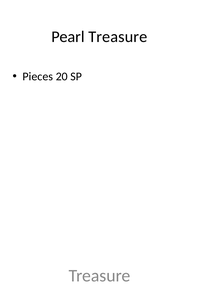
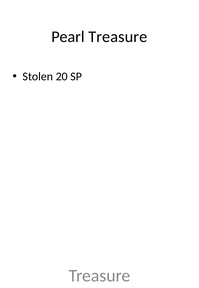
Pieces: Pieces -> Stolen (38, 76)
